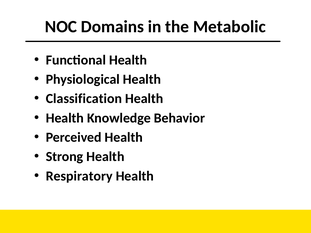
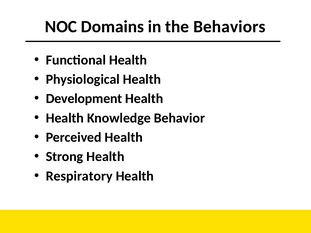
Metabolic: Metabolic -> Behaviors (229, 27)
Classification: Classification -> Development (84, 99)
